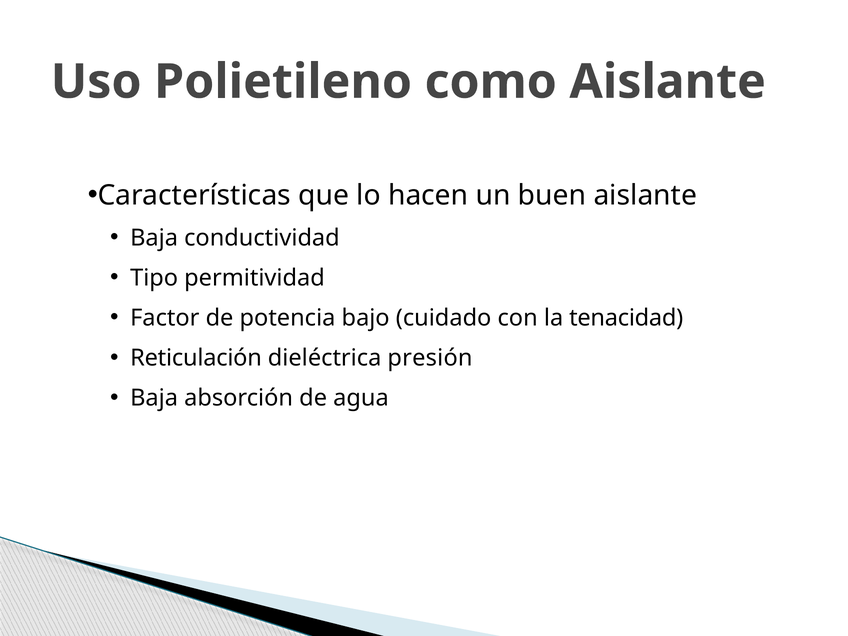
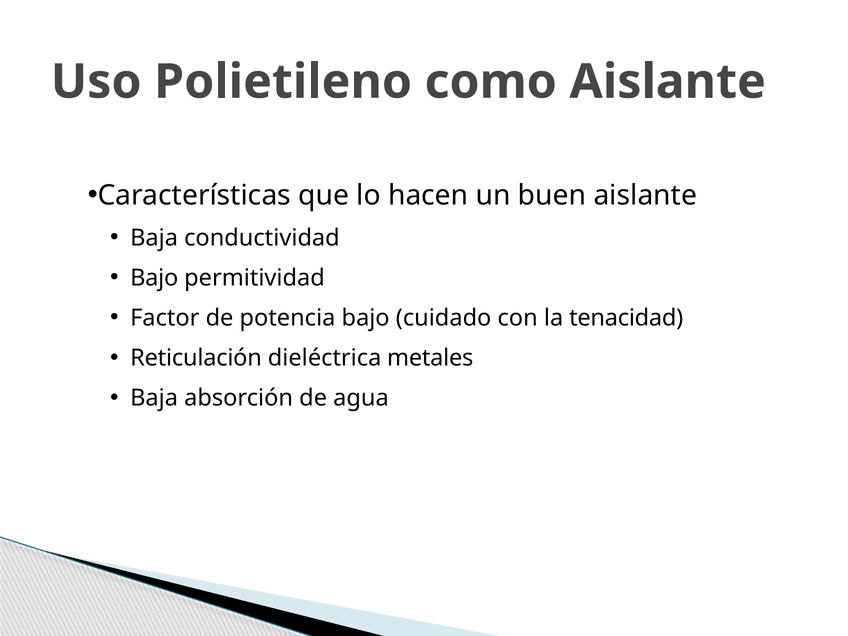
Tipo: Tipo -> Bajo (154, 278)
presión: presión -> metales (430, 358)
